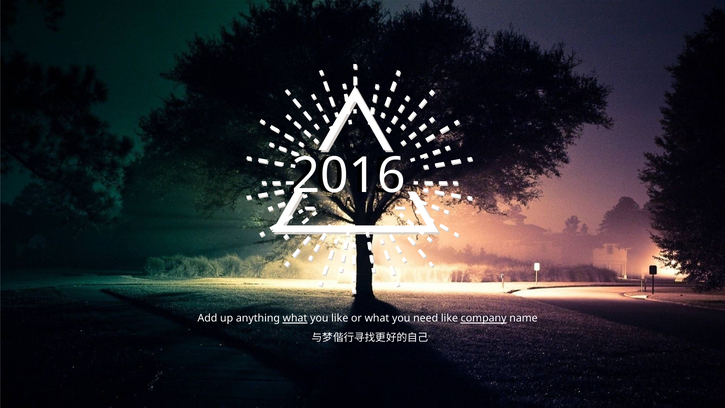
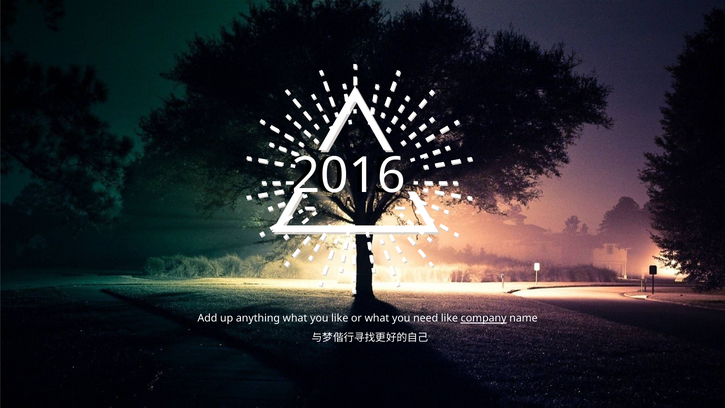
what underline: present -> none (295, 318)
